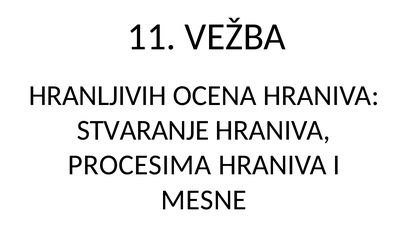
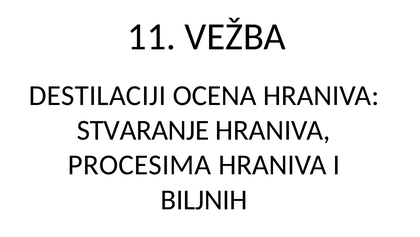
HRANLJIVIH: HRANLJIVIH -> DESTILACIJI (97, 95)
MESNE: MESNE -> BILJNIH (204, 199)
